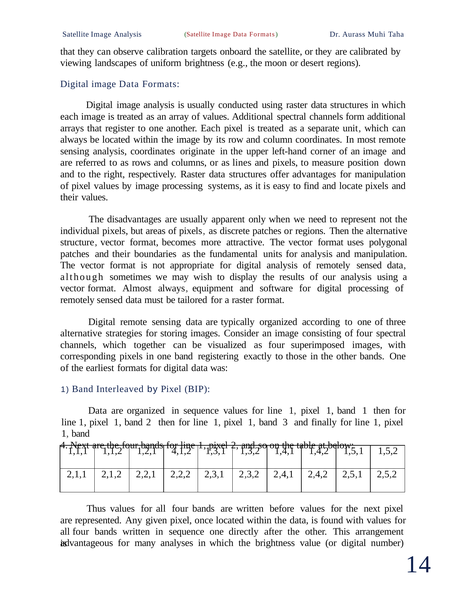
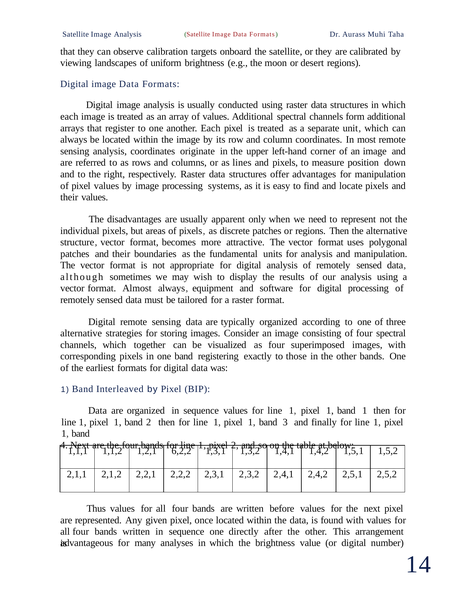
4,1,2: 4,1,2 -> 6,2,2 (181, 451)
